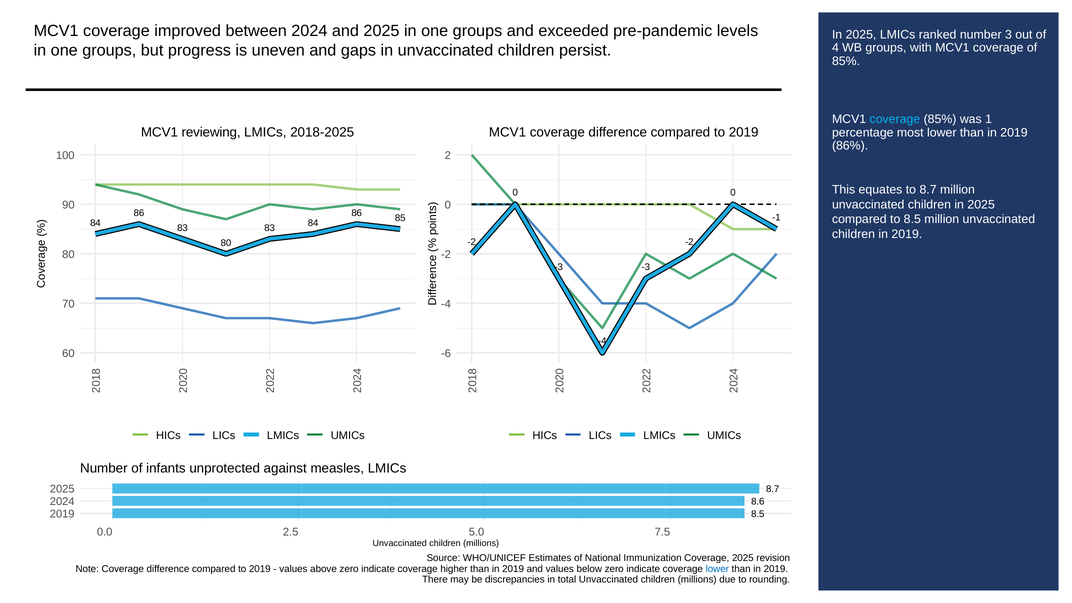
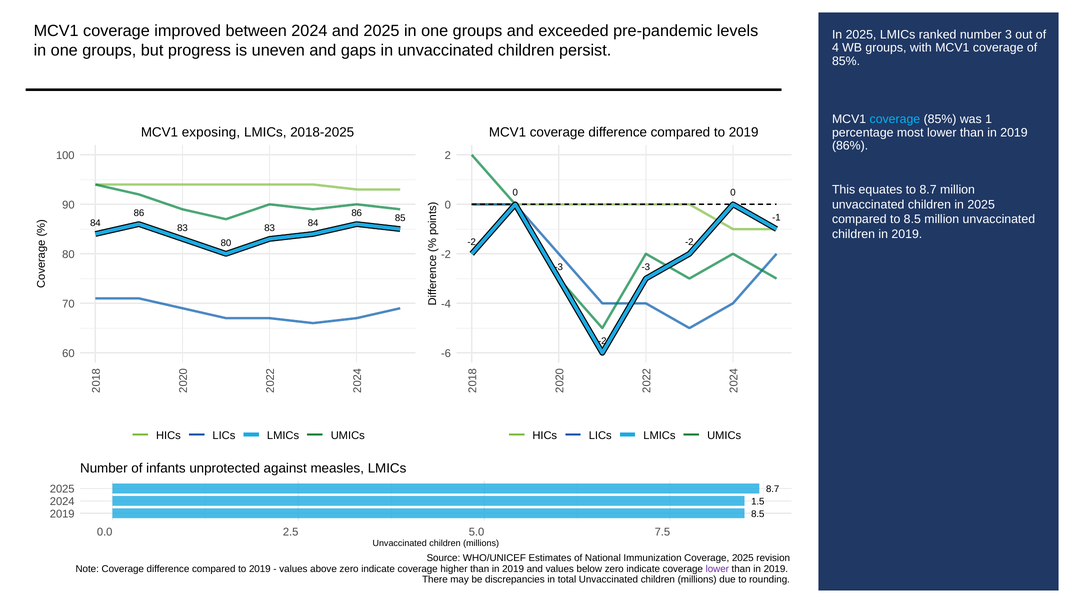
reviewing: reviewing -> exposing (211, 132)
-4: -4 -> -2 (602, 341)
8.6: 8.6 -> 1.5 (758, 502)
lower colour: blue -> purple (717, 569)
